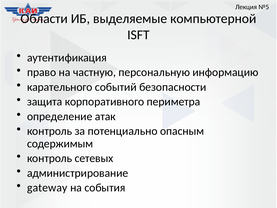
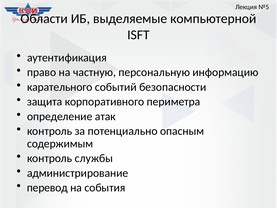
сетевых: сетевых -> службы (94, 158)
gateway: gateway -> перевод (47, 187)
